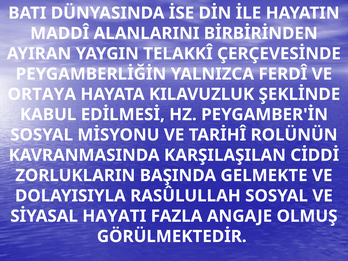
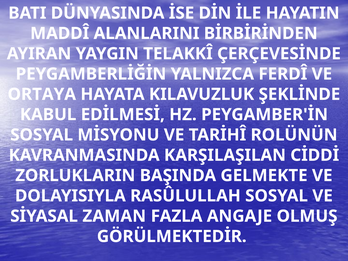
HAYATI: HAYATI -> ZAMAN (114, 216)
